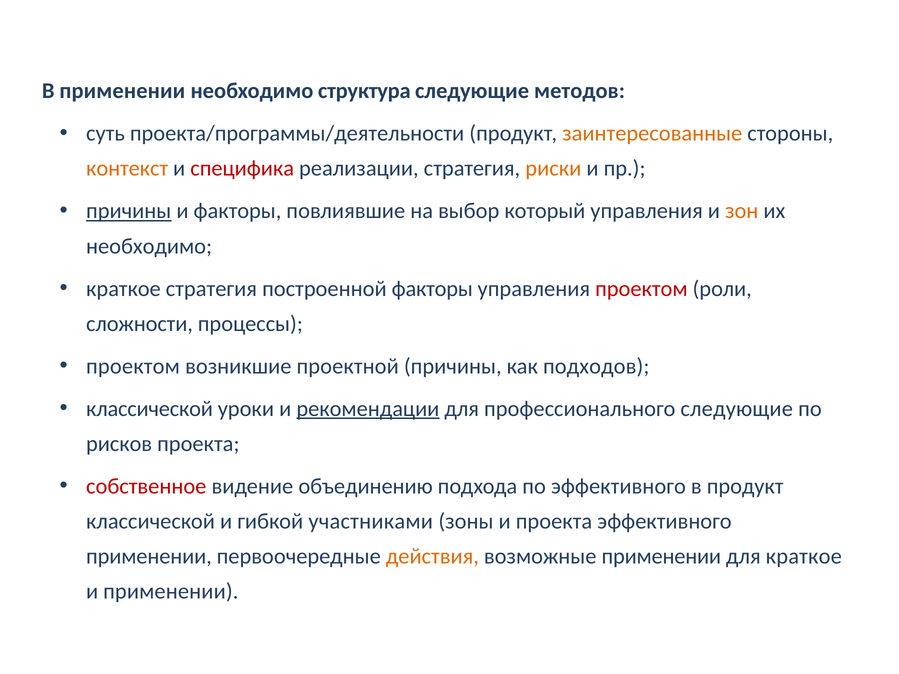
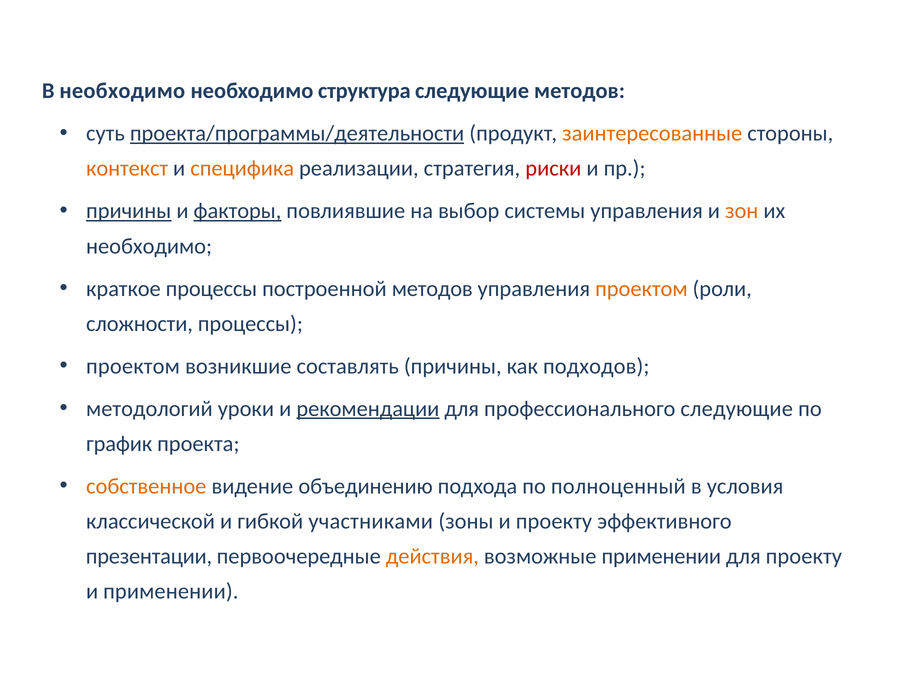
В применении: применении -> необходимо (122, 91)
проекта/программы/деятельности underline: none -> present (297, 134)
специфика colour: red -> orange (242, 169)
риски colour: orange -> red (553, 169)
факторы underline: none -> present (237, 211)
который: который -> системы (545, 211)
краткое стратегия: стратегия -> процессы (211, 289)
построенной факторы: факторы -> методов (432, 289)
проектом colour: red -> orange (641, 289)
проектной: проектной -> составлять (348, 366)
классической: классической -> методологий (149, 409)
рисков: рисков -> график (119, 444)
собственное colour: red -> orange (146, 486)
по эффективного: эффективного -> полноценный (618, 486)
в продукт: продукт -> условия (745, 486)
и проекта: проекта -> проекту (554, 521)
применении: применении -> презентации (149, 557)
для краткое: краткое -> проекту (804, 557)
